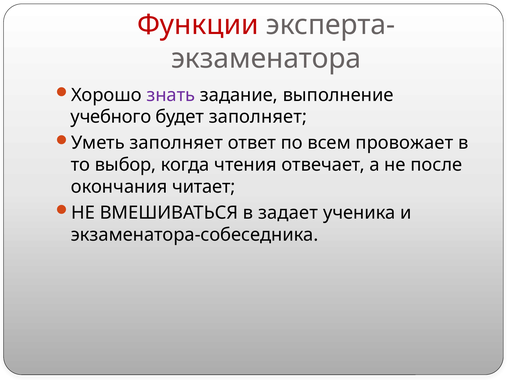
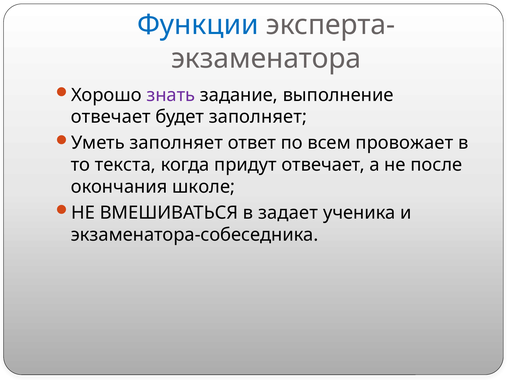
Функции colour: red -> blue (198, 25)
учебного: учебного -> отвечает (111, 117)
выбор: выбор -> текста (125, 165)
чтения: чтения -> придут (246, 165)
читает: читает -> школе (204, 187)
